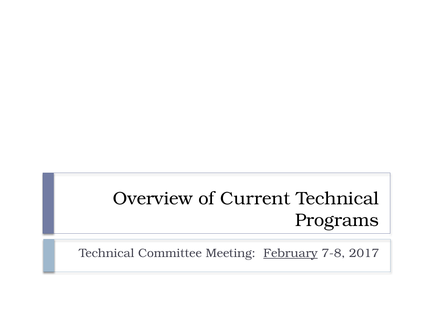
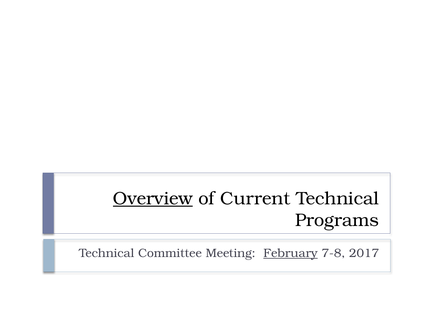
Overview underline: none -> present (153, 199)
